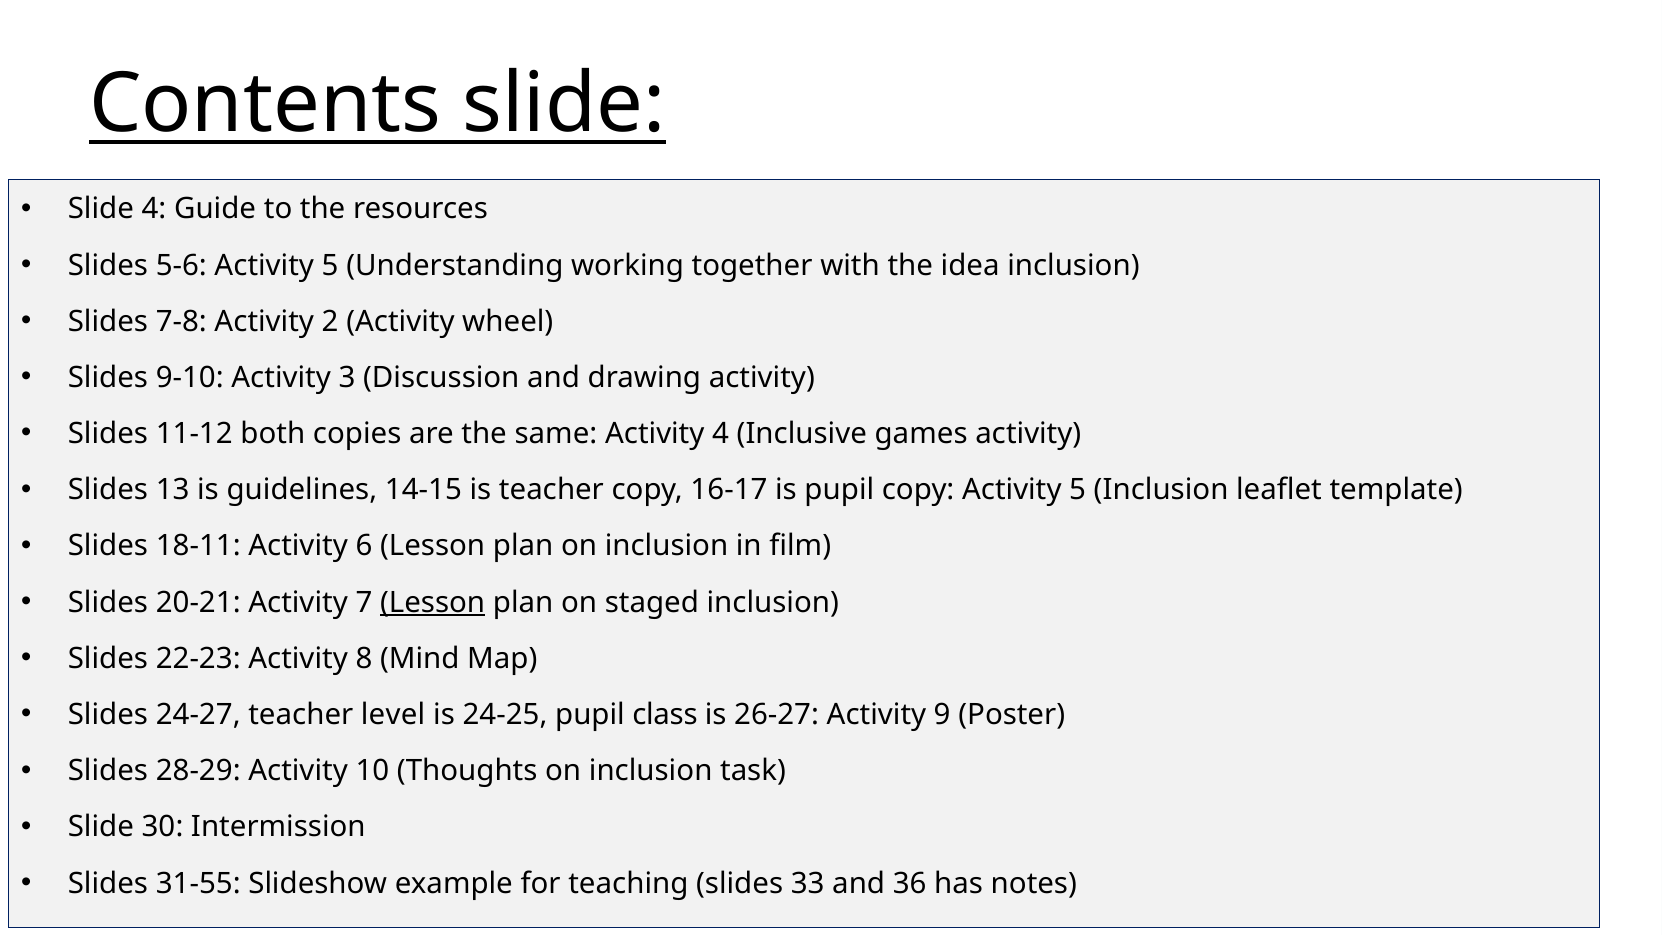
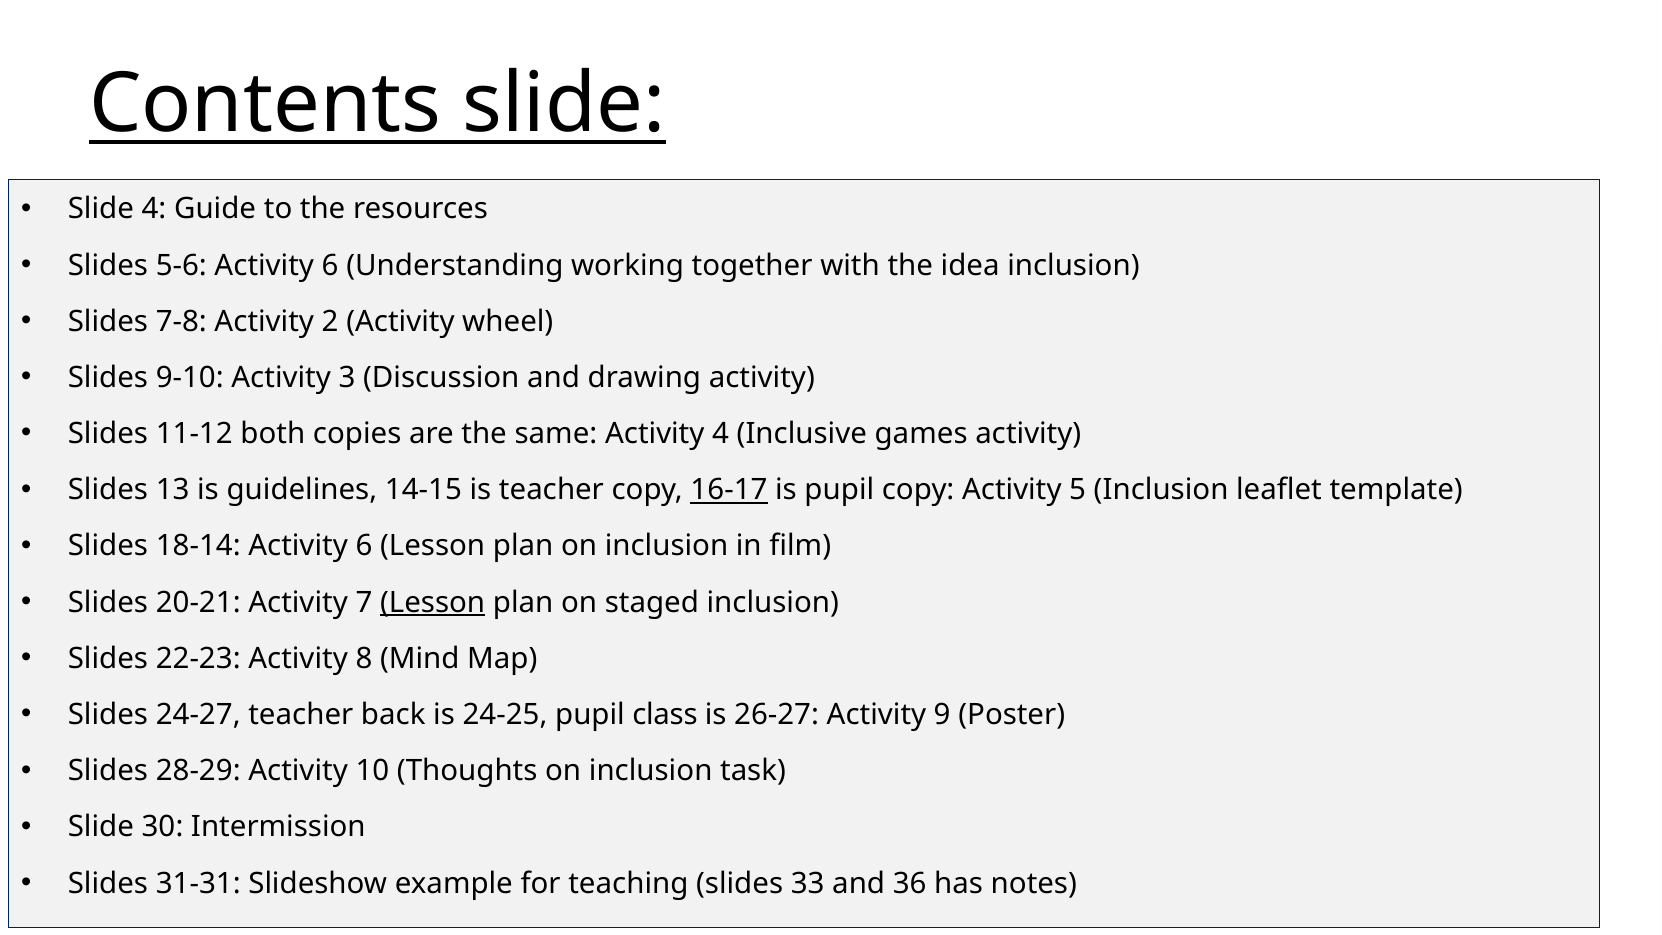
5-6 Activity 5: 5 -> 6 (330, 265)
16-17 underline: none -> present (729, 490)
18-11: 18-11 -> 18-14 (198, 546)
level: level -> back (393, 715)
31-55: 31-55 -> 31-31 (198, 883)
